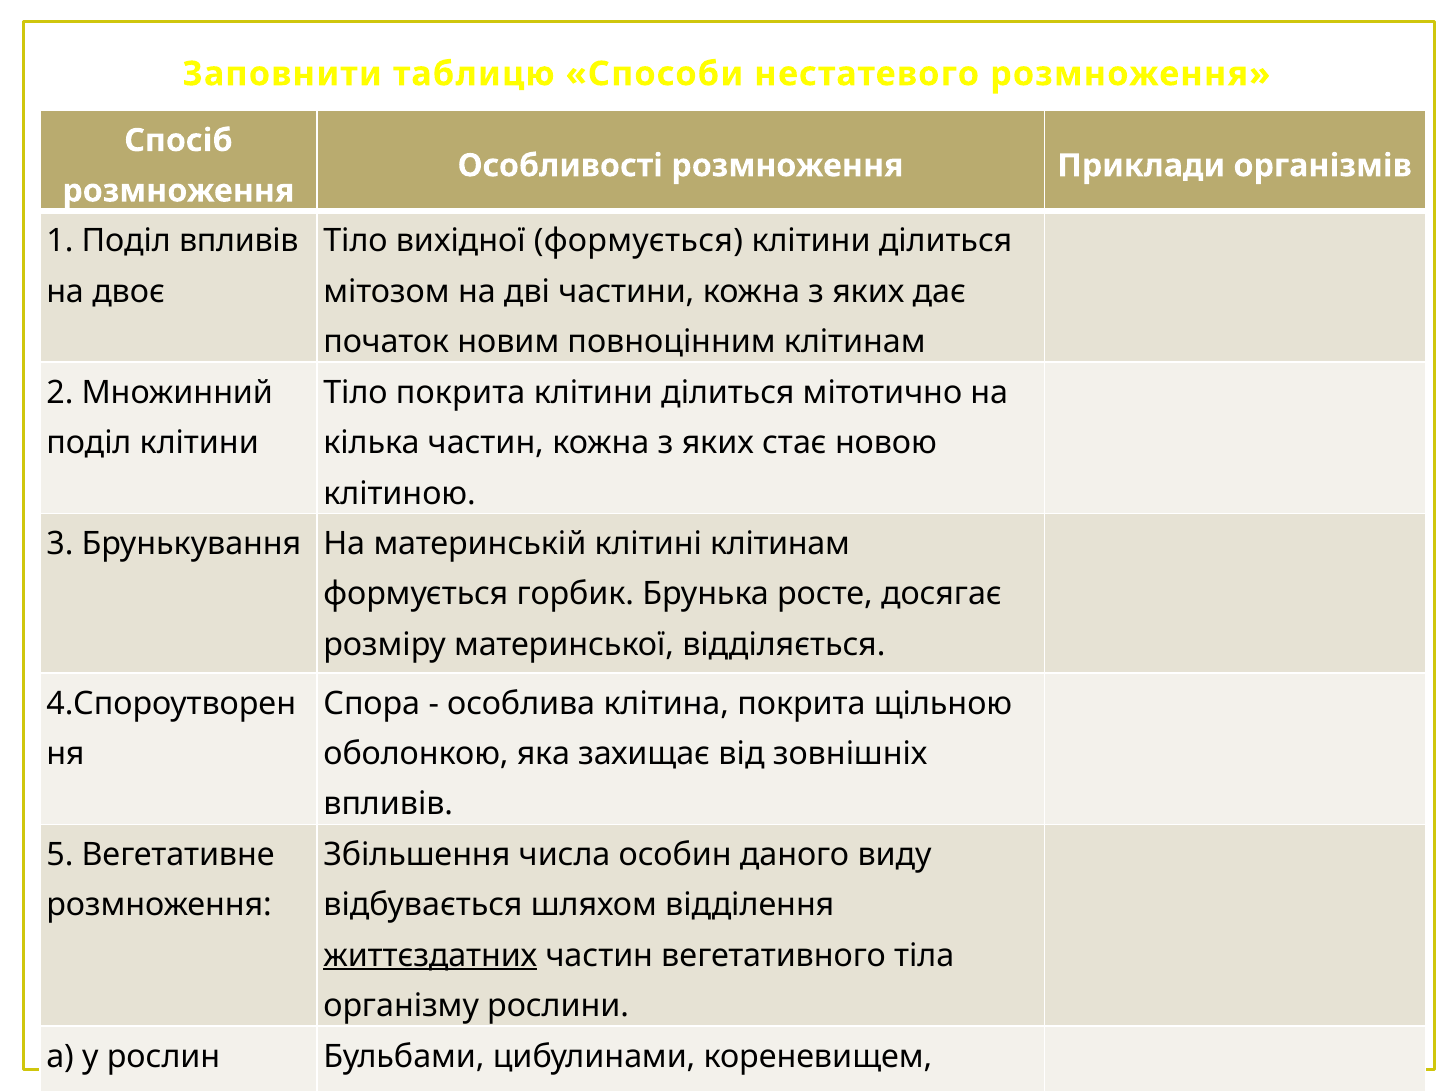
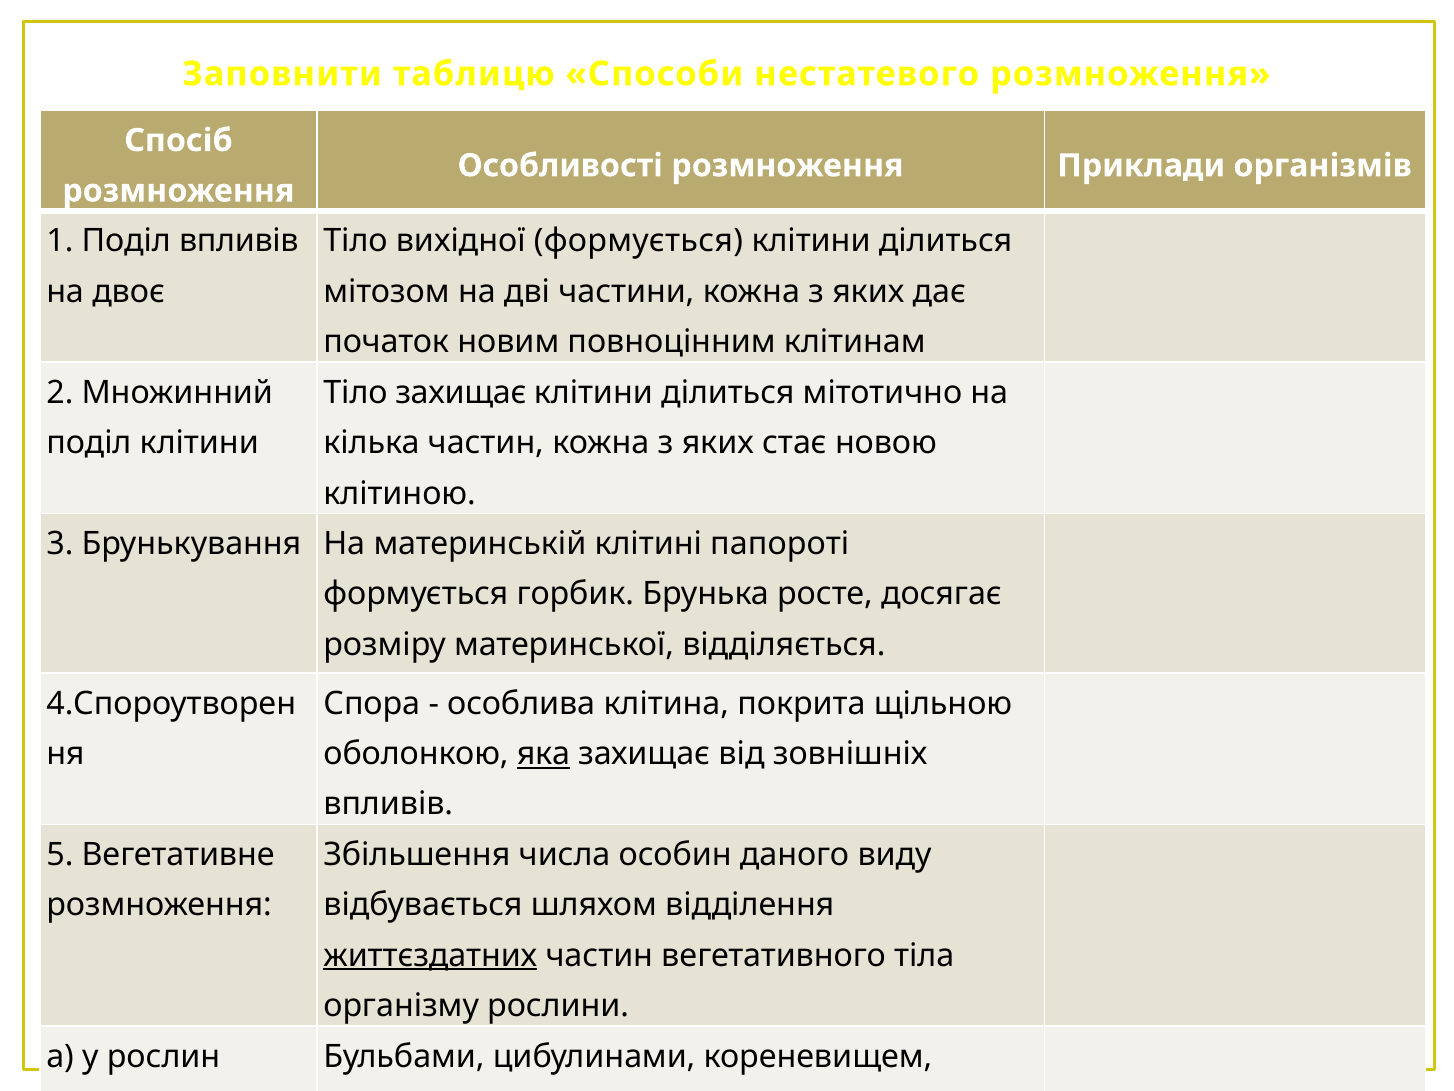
Тіло покрита: покрита -> захищає (461, 392)
клітині клітинам: клітинам -> папороті (780, 544)
яка underline: none -> present (543, 754)
